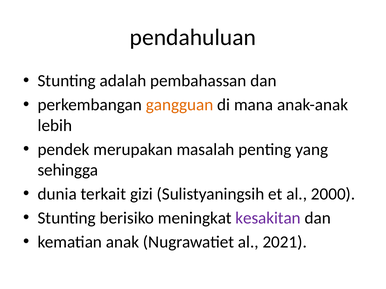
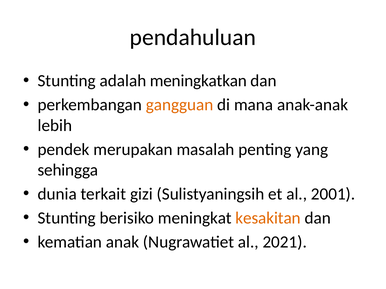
pembahassan: pembahassan -> meningkatkan (198, 81)
2000: 2000 -> 2001 (333, 194)
kesakitan colour: purple -> orange (268, 218)
